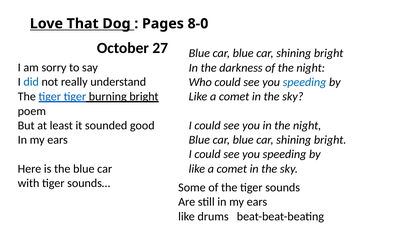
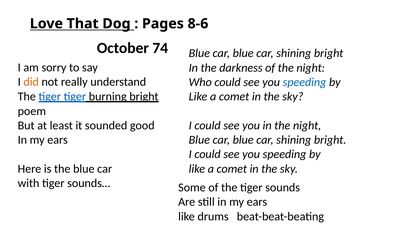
8-0: 8-0 -> 8-6 (198, 24)
27: 27 -> 74 (160, 48)
did colour: blue -> orange (31, 82)
